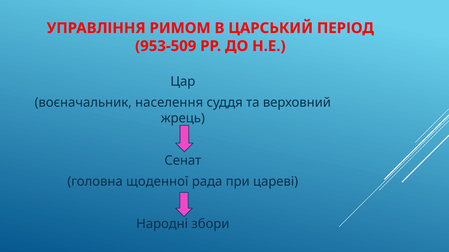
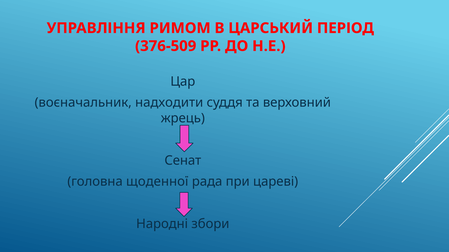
953-509: 953-509 -> 376-509 (166, 46)
населення: населення -> надходити (169, 103)
